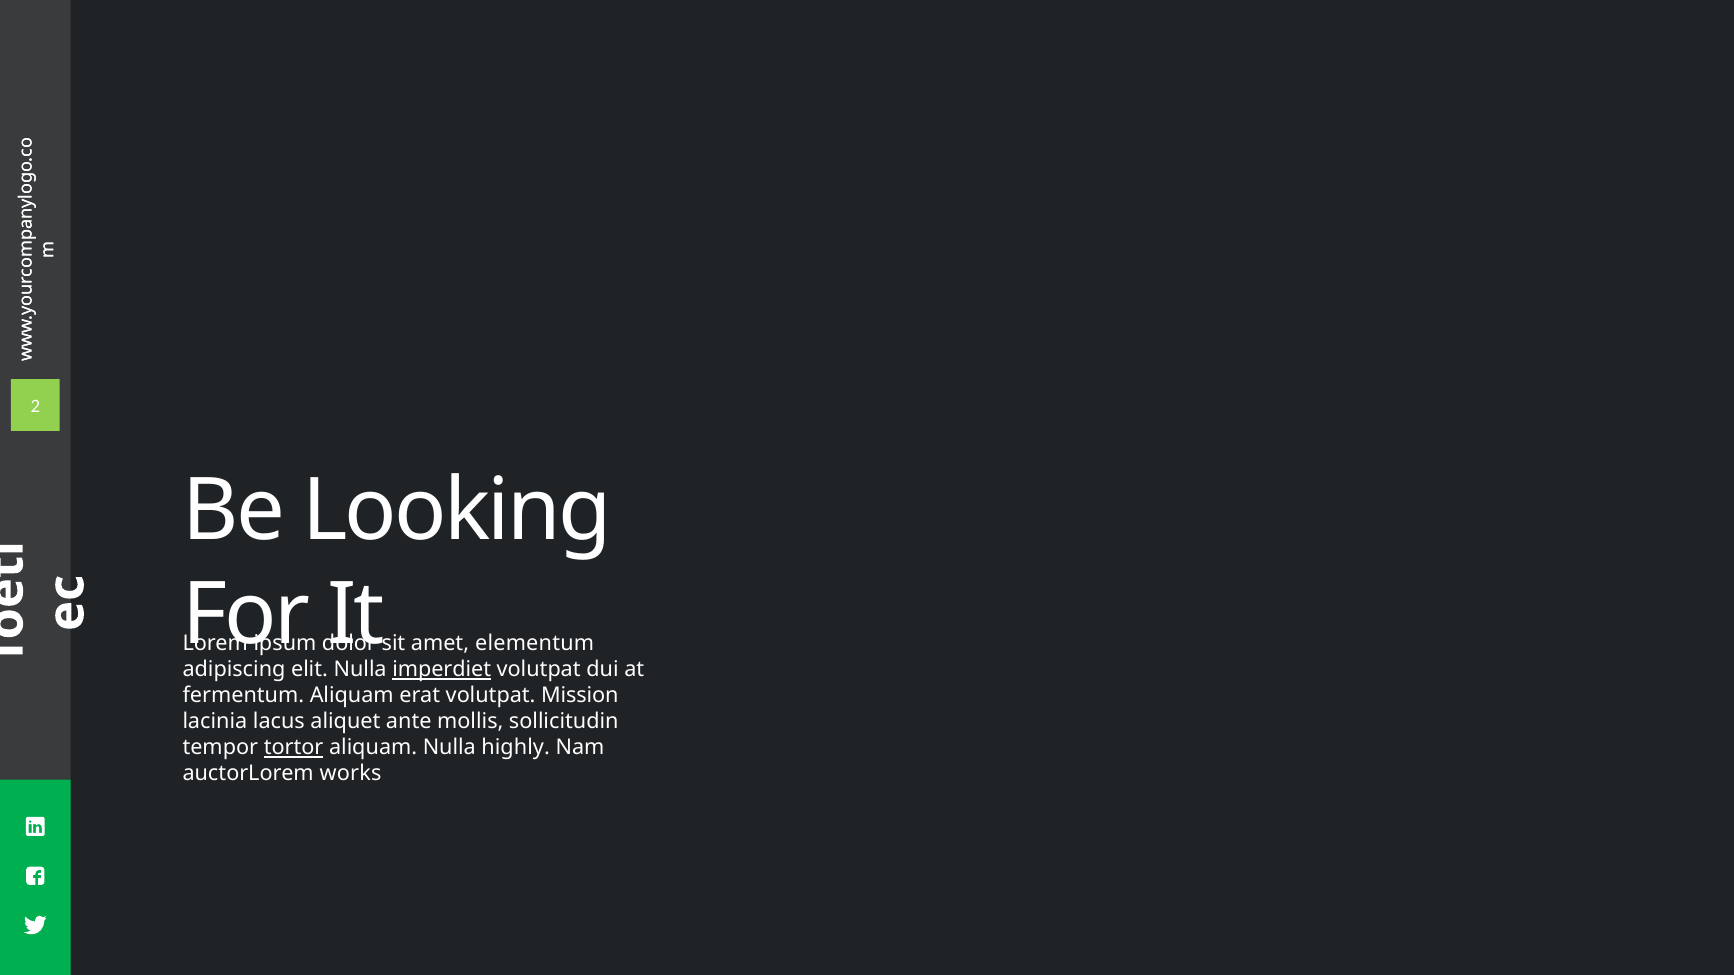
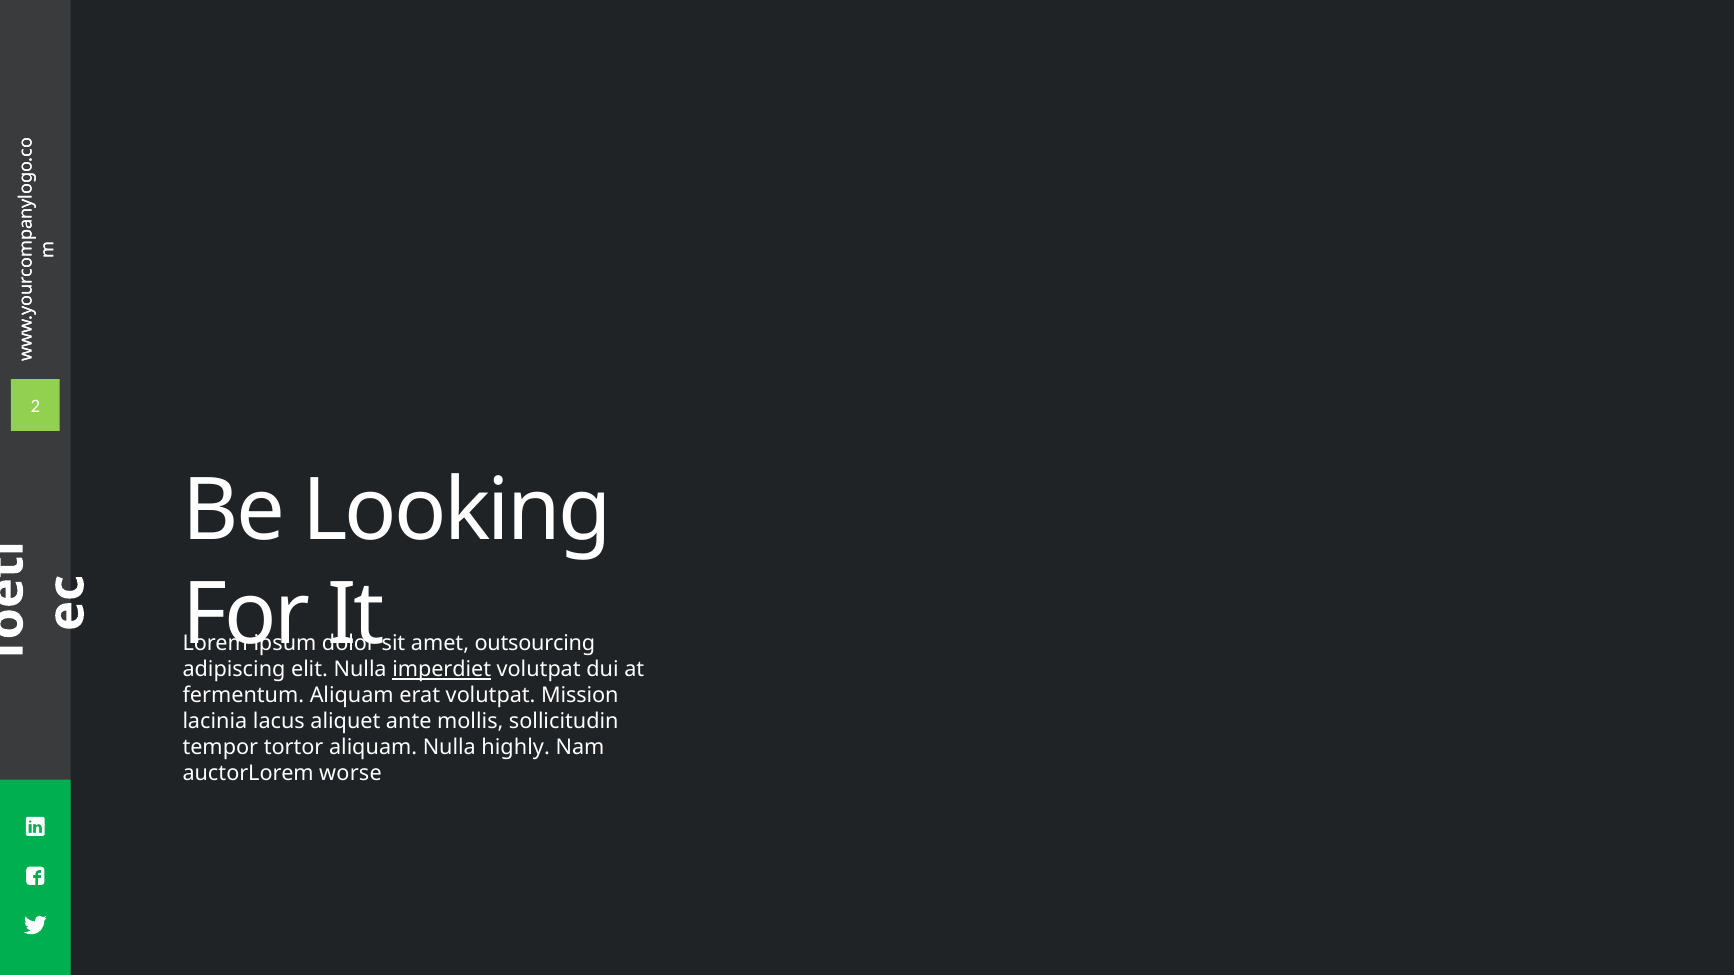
elementum: elementum -> outsourcing (535, 644)
tortor underline: present -> none (294, 748)
works: works -> worse (350, 774)
